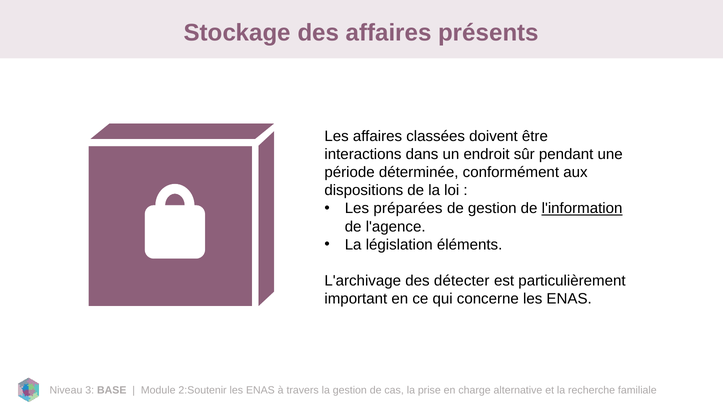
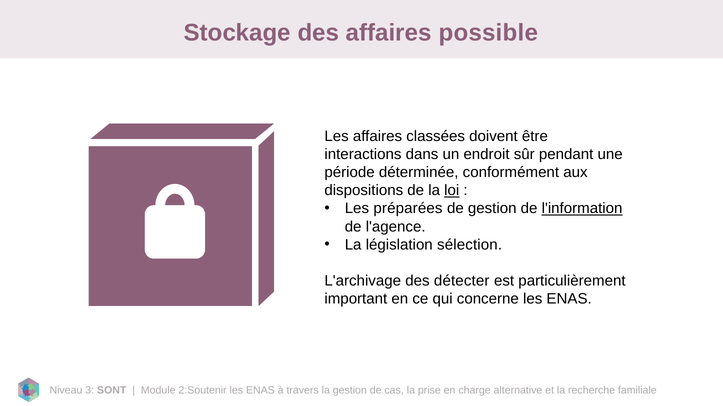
présents: présents -> possible (488, 33)
loi underline: none -> present (452, 191)
éléments: éléments -> sélection (470, 245)
BASE: BASE -> SONT (112, 391)
